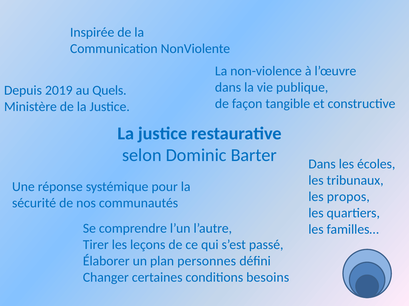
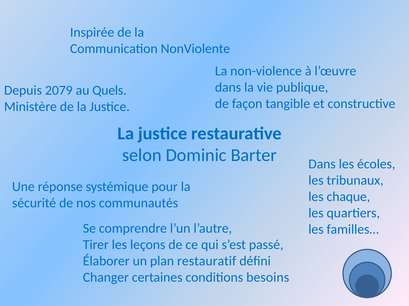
2019: 2019 -> 2079 (59, 90)
propos: propos -> chaque (348, 197)
personnes: personnes -> restauratif (207, 262)
